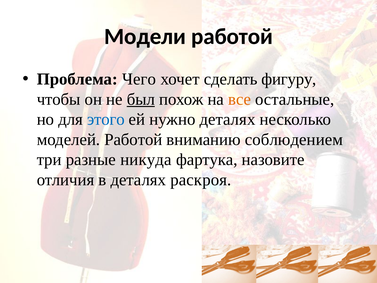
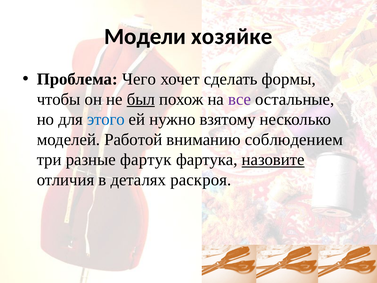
Модели работой: работой -> хозяйке (232, 36)
фигуру: фигуру -> формы (289, 79)
все colour: orange -> purple (240, 99)
нужно деталях: деталях -> взятому (228, 119)
никуда: никуда -> фартук (146, 160)
назовите underline: none -> present (273, 160)
